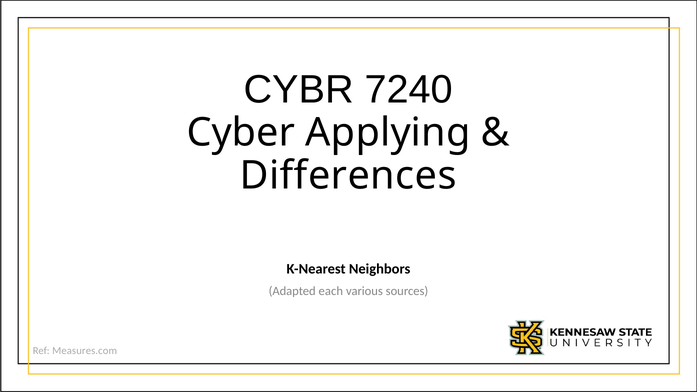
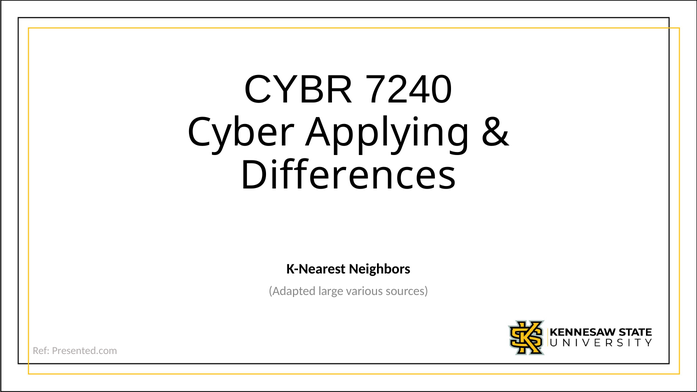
each: each -> large (331, 291)
Measures.com: Measures.com -> Presented.com (85, 351)
